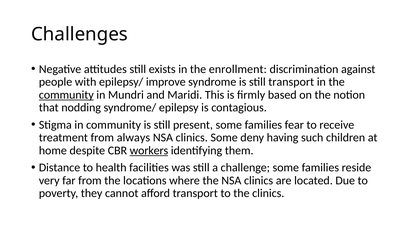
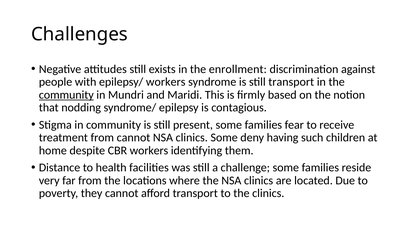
epilepsy/ improve: improve -> workers (166, 82)
from always: always -> cannot (133, 138)
workers underline: present -> none (149, 151)
